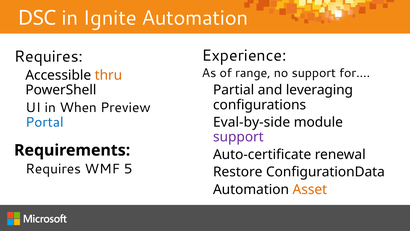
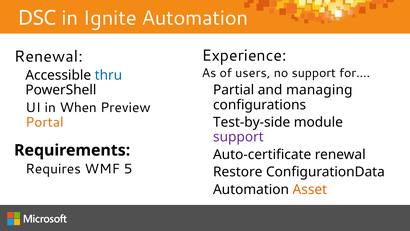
Requires: Requires -> Renewal (48, 56)
range: range -> users (253, 73)
thru colour: orange -> blue (108, 75)
leveraging: leveraging -> managing (319, 90)
Eval-by-side: Eval-by-side -> Test-by-side (252, 122)
Portal colour: blue -> orange (45, 122)
